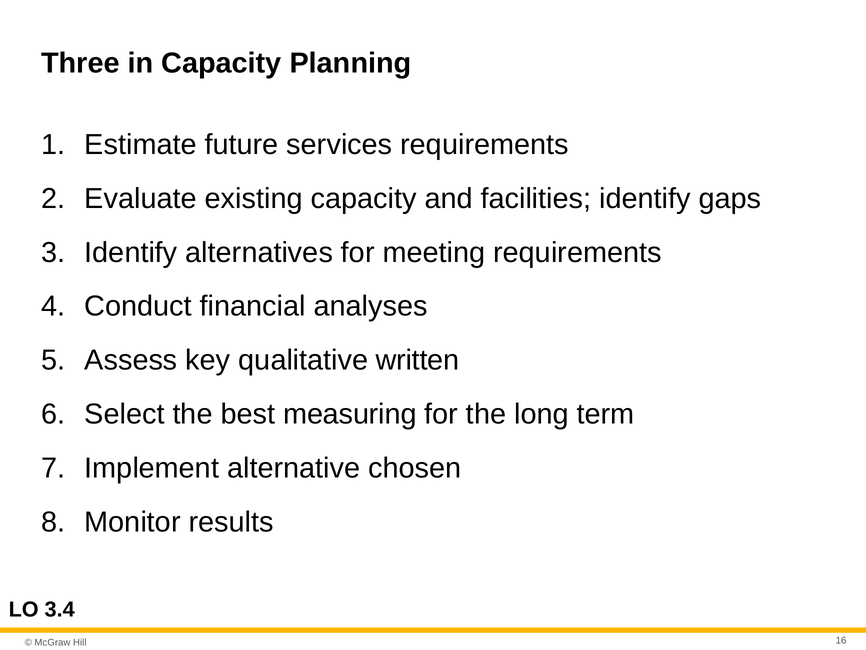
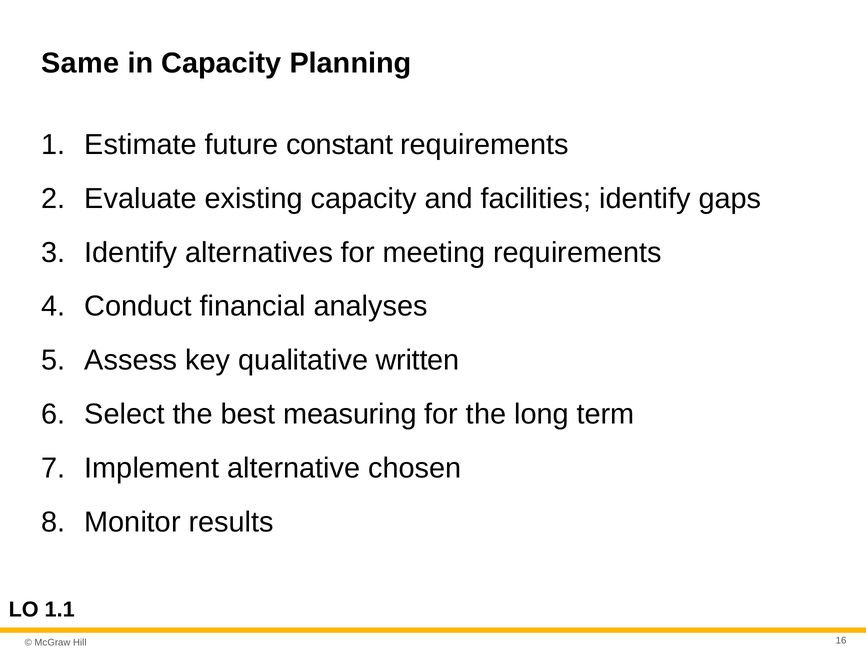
Three: Three -> Same (80, 63)
services: services -> constant (340, 145)
3.4: 3.4 -> 1.1 (60, 609)
